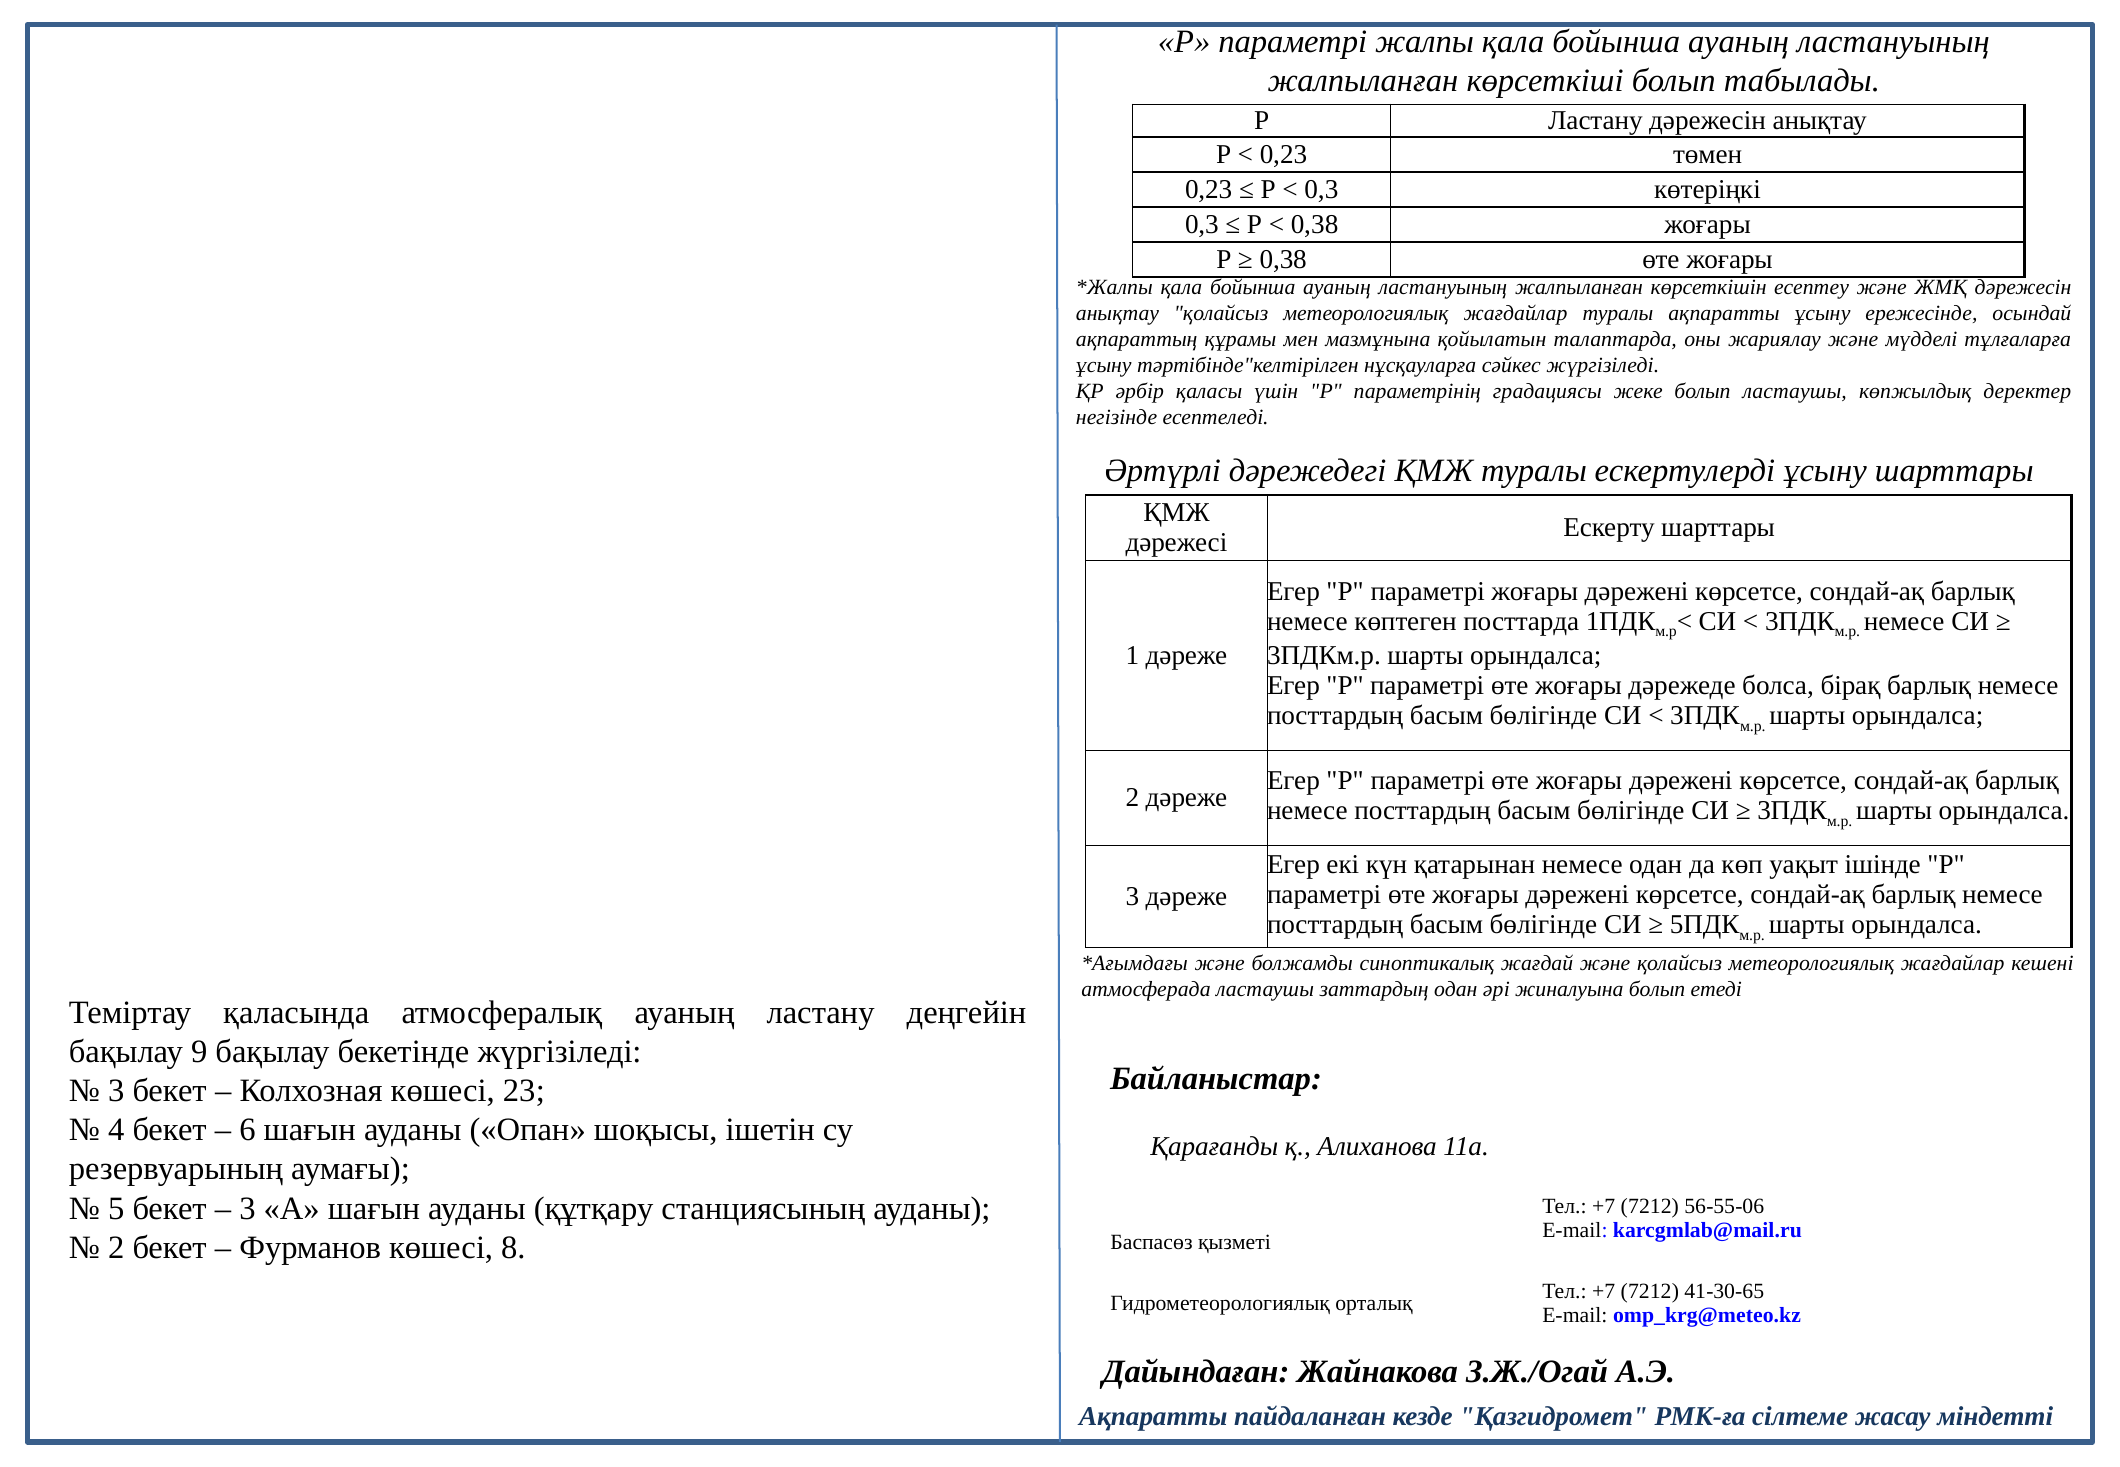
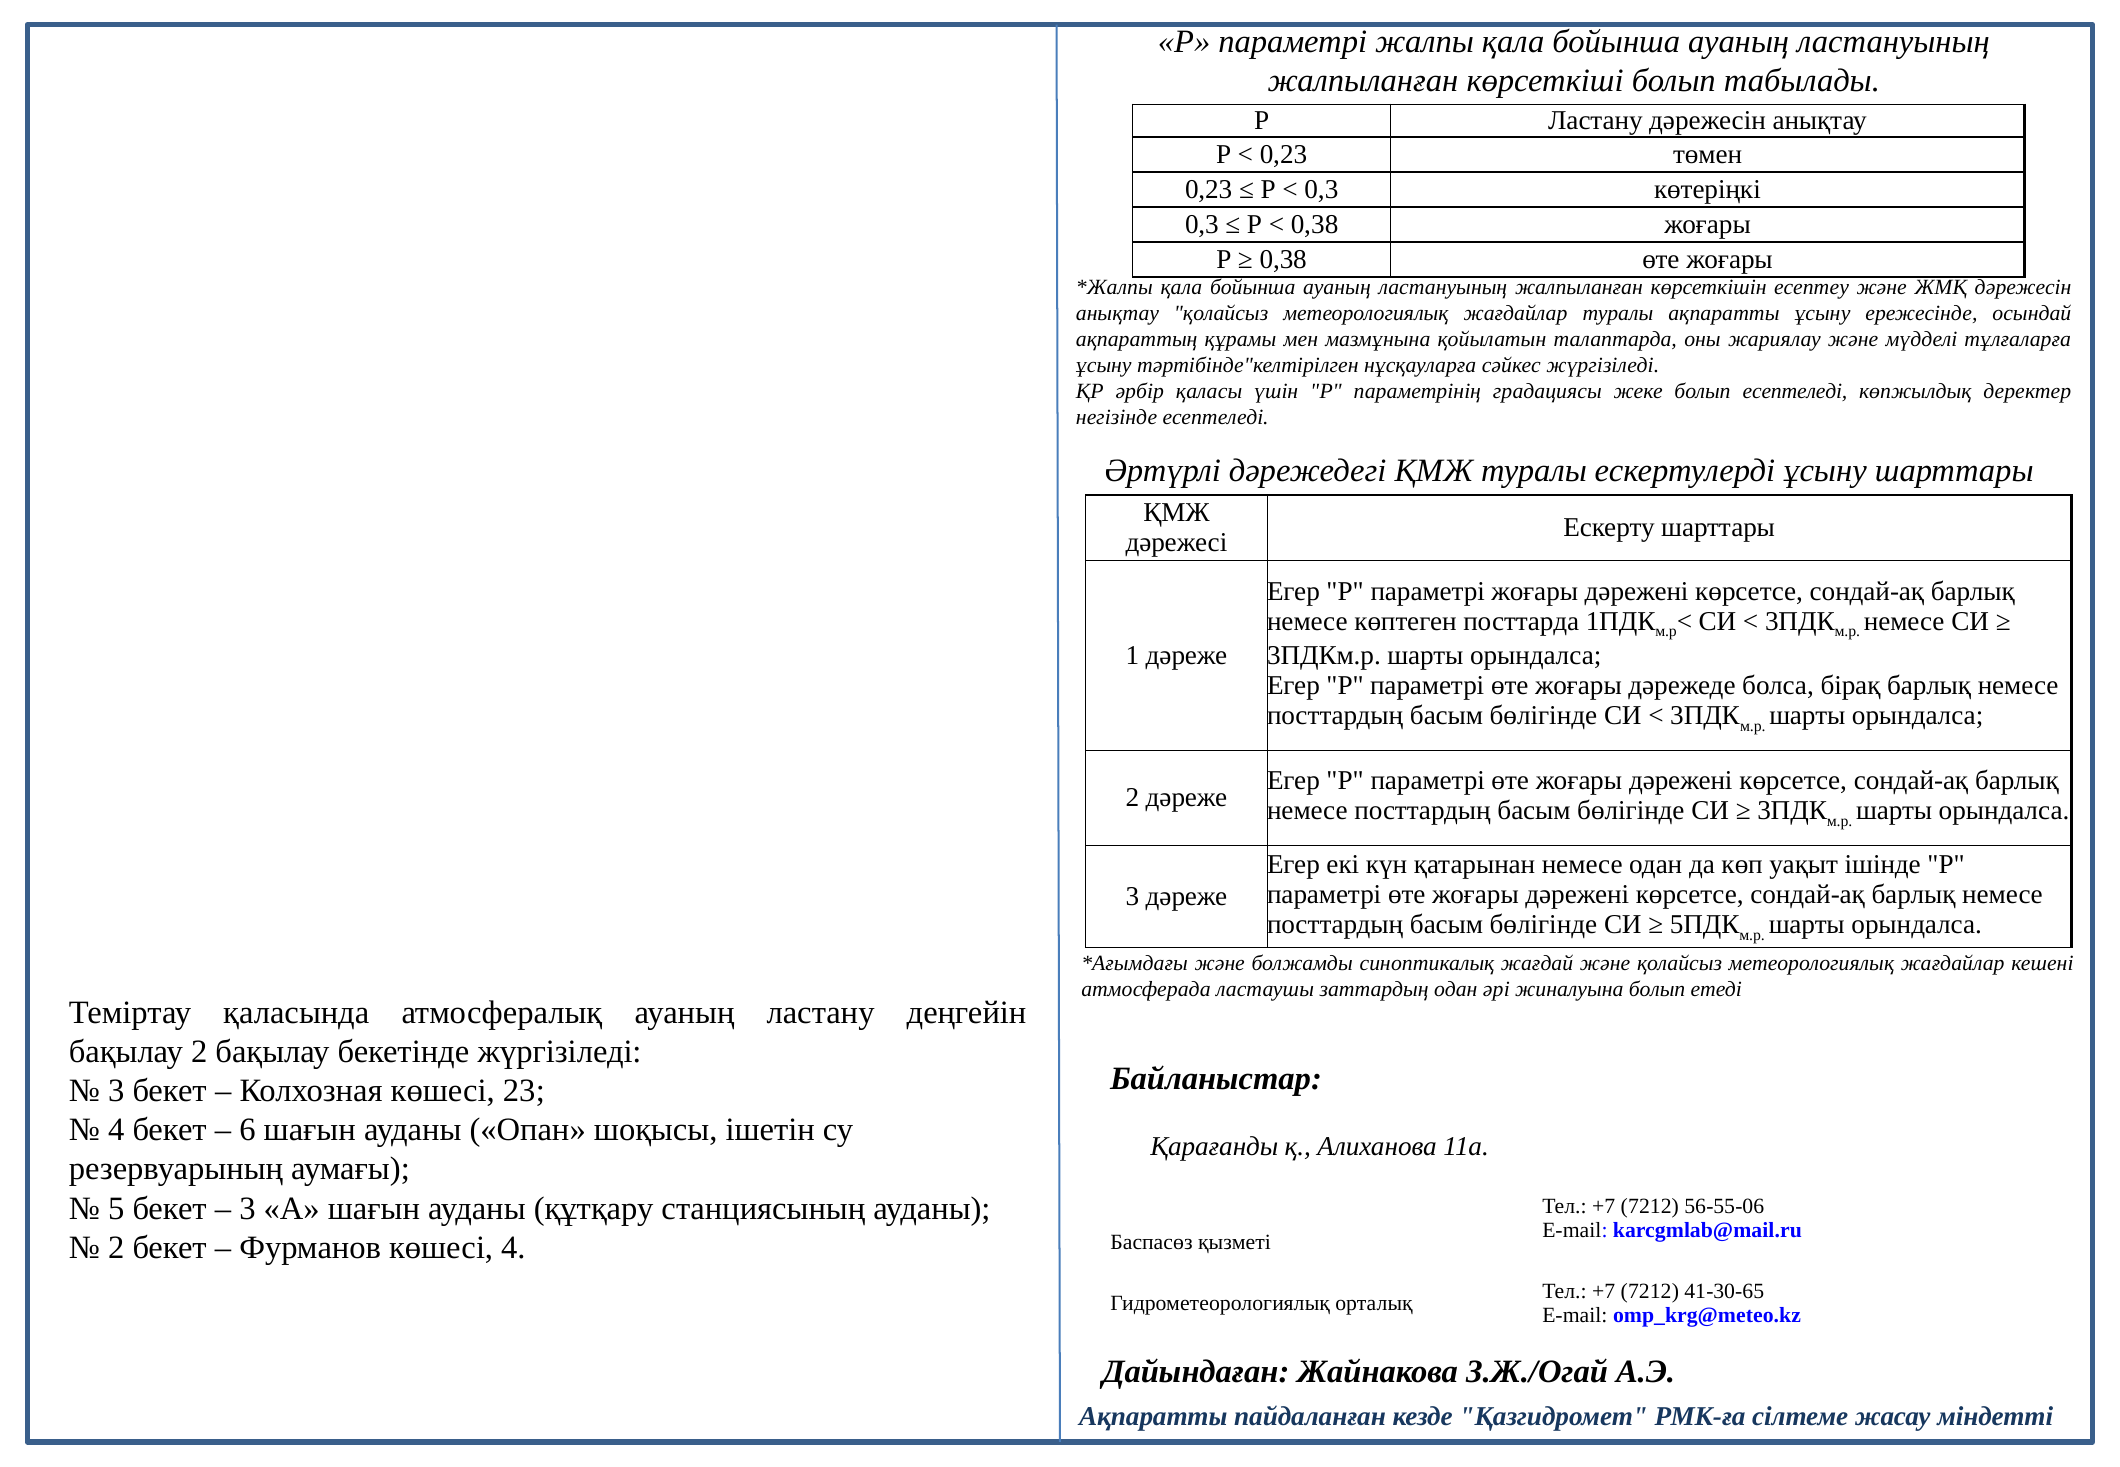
болып ластаушы: ластаушы -> есептеледі (1795, 391)
бақылау 9: 9 -> 2 (199, 1052)
көшесі 8: 8 -> 4 (513, 1248)
